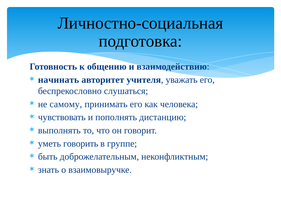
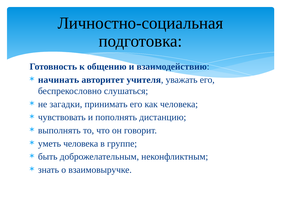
самому: самому -> загадки (66, 104)
уметь говорить: говорить -> человека (81, 143)
